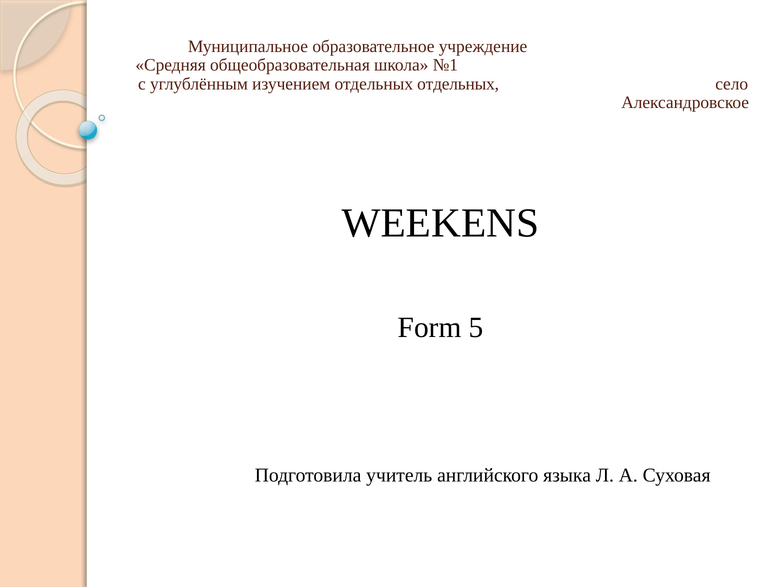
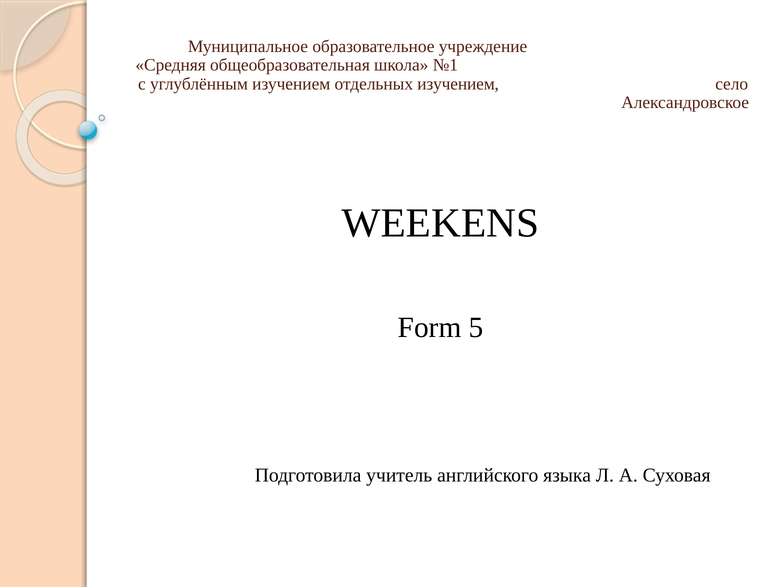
отдельных отдельных: отдельных -> изучением (458, 84)
